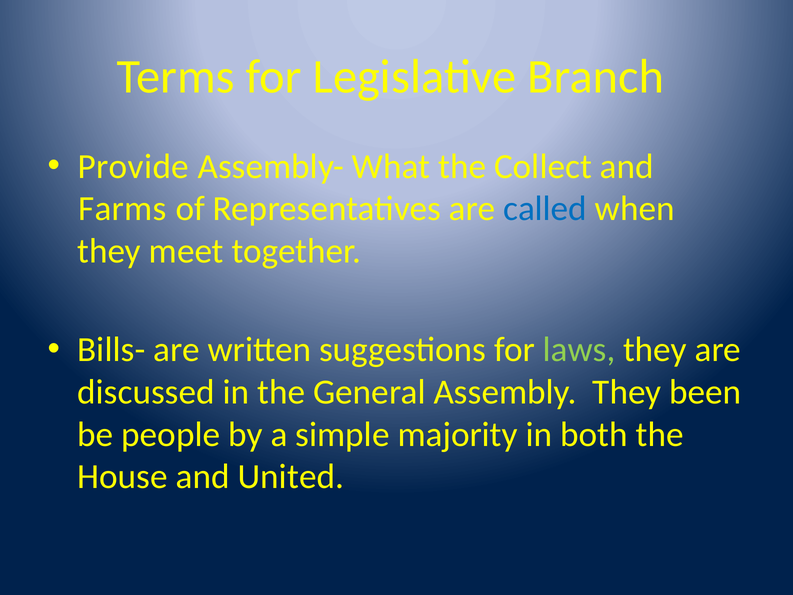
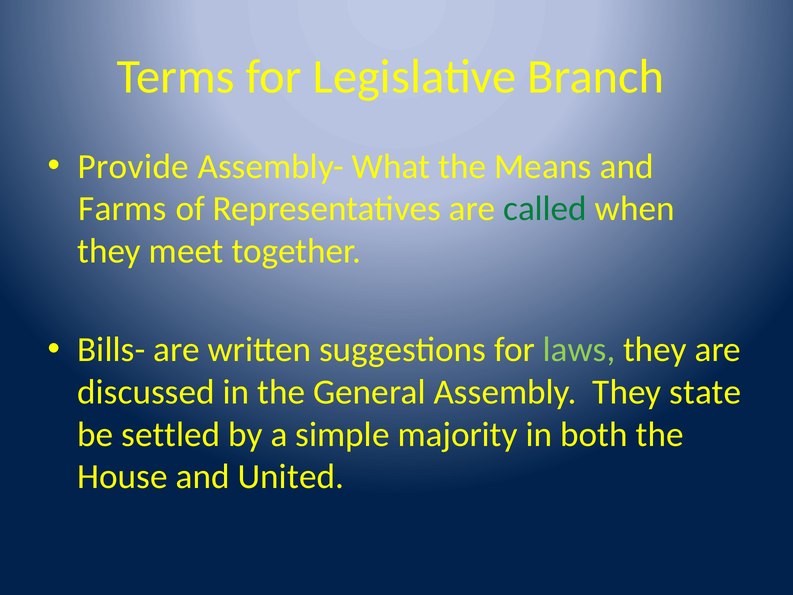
Collect: Collect -> Means (543, 166)
called colour: blue -> green (545, 209)
been: been -> state (705, 392)
people: people -> settled (171, 434)
